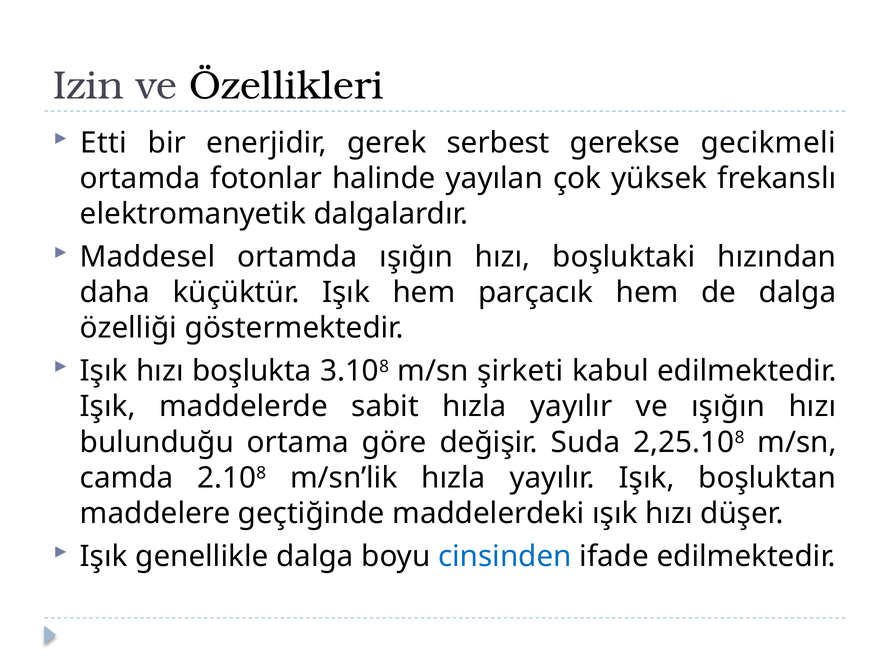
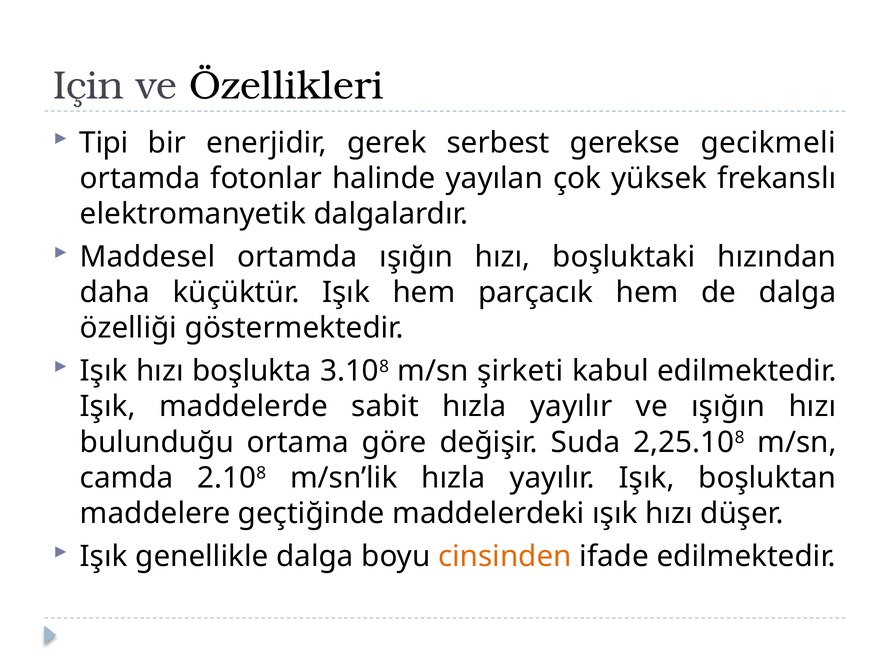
Izin: Izin -> Için (89, 86)
Etti: Etti -> Tipi (104, 143)
cinsinden colour: blue -> orange (505, 557)
